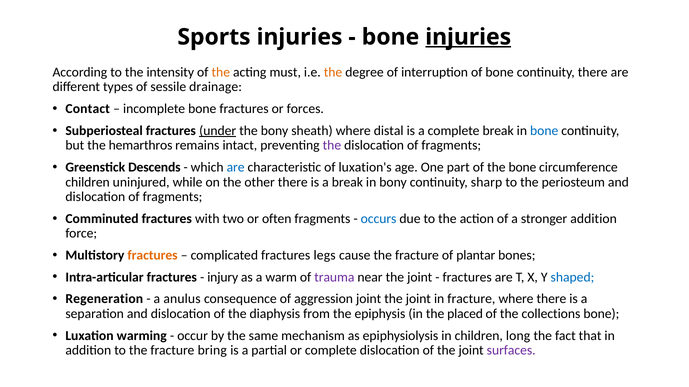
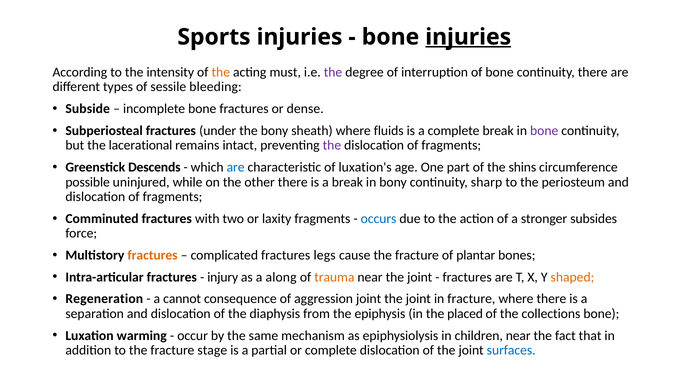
the colour: orange -> purple (333, 72)
drainage: drainage -> bleeding (216, 87)
Contact: Contact -> Subside (88, 109)
forces: forces -> dense (305, 109)
under underline: present -> none (218, 131)
distal: distal -> fluids (389, 131)
bone colour: blue -> purple (544, 131)
hemarthros: hemarthros -> lacerational (141, 146)
the bone: bone -> shins (522, 168)
children: children -> possible (88, 182)
often: often -> laxity (277, 219)
stronger addition: addition -> subsides (594, 219)
warm: warm -> along (281, 277)
trauma colour: purple -> orange (334, 277)
shaped colour: blue -> orange (572, 277)
anulus: anulus -> cannot (182, 299)
children long: long -> near (518, 336)
bring: bring -> stage (212, 351)
surfaces colour: purple -> blue (511, 351)
